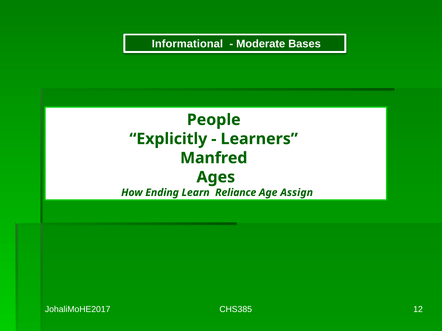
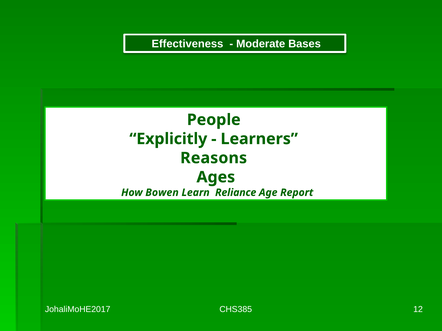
Informational: Informational -> Effectiveness (187, 44)
Manfred: Manfred -> Reasons (214, 158)
Ending: Ending -> Bowen (162, 193)
Assign: Assign -> Report (297, 193)
